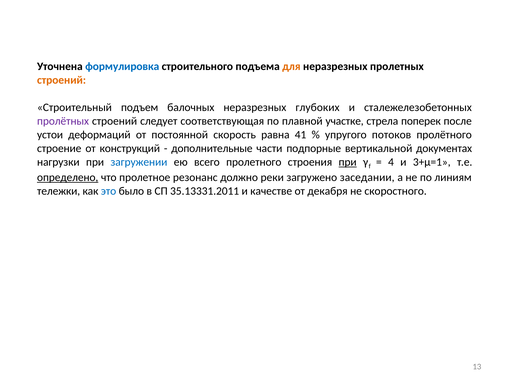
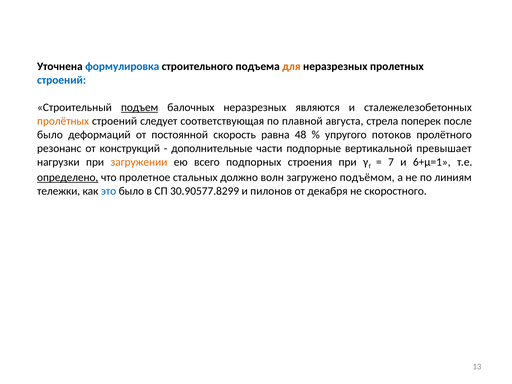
строений colour: orange -> blue (62, 80)
подъем underline: none -> present (140, 107)
глубоких: глубоких -> являются (318, 107)
пролётных colour: purple -> orange (63, 121)
участке: участке -> августа (345, 121)
устои: устои -> было (50, 135)
41: 41 -> 48 (301, 135)
строение: строение -> резонанс (59, 148)
документах: документах -> превышает (444, 148)
загружении colour: blue -> orange (139, 162)
пролетного: пролетного -> подпорных (254, 162)
при underline: present -> none (348, 162)
4: 4 -> 7 (391, 162)
3+μ=1: 3+μ=1 -> 6+μ=1 (432, 162)
резонанс: резонанс -> стальных (195, 178)
реки: реки -> волн (272, 178)
заседании: заседании -> подъёмом (367, 178)
35.13331.2011: 35.13331.2011 -> 30.90577.8299 (205, 191)
качестве: качестве -> пилонов (271, 191)
